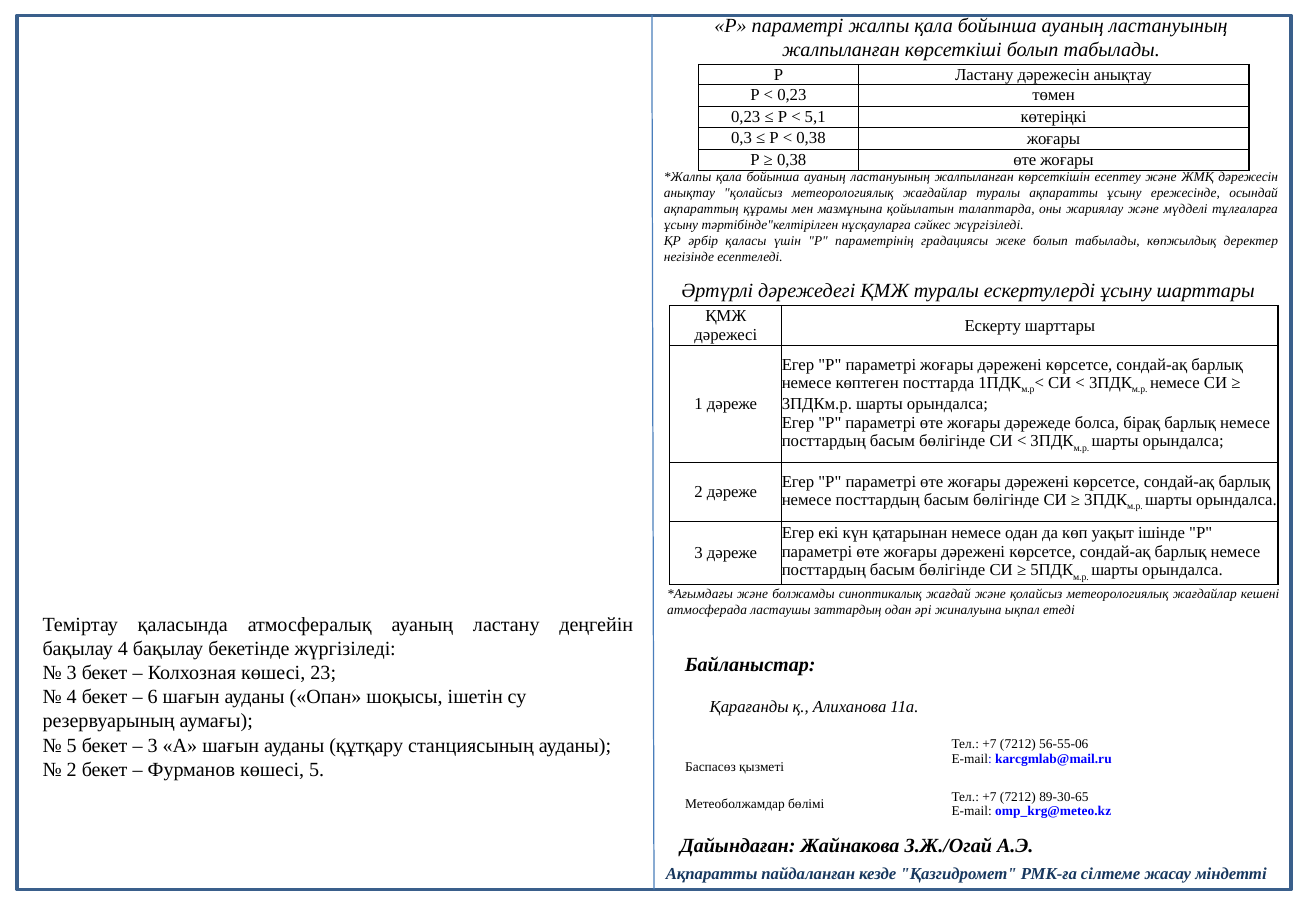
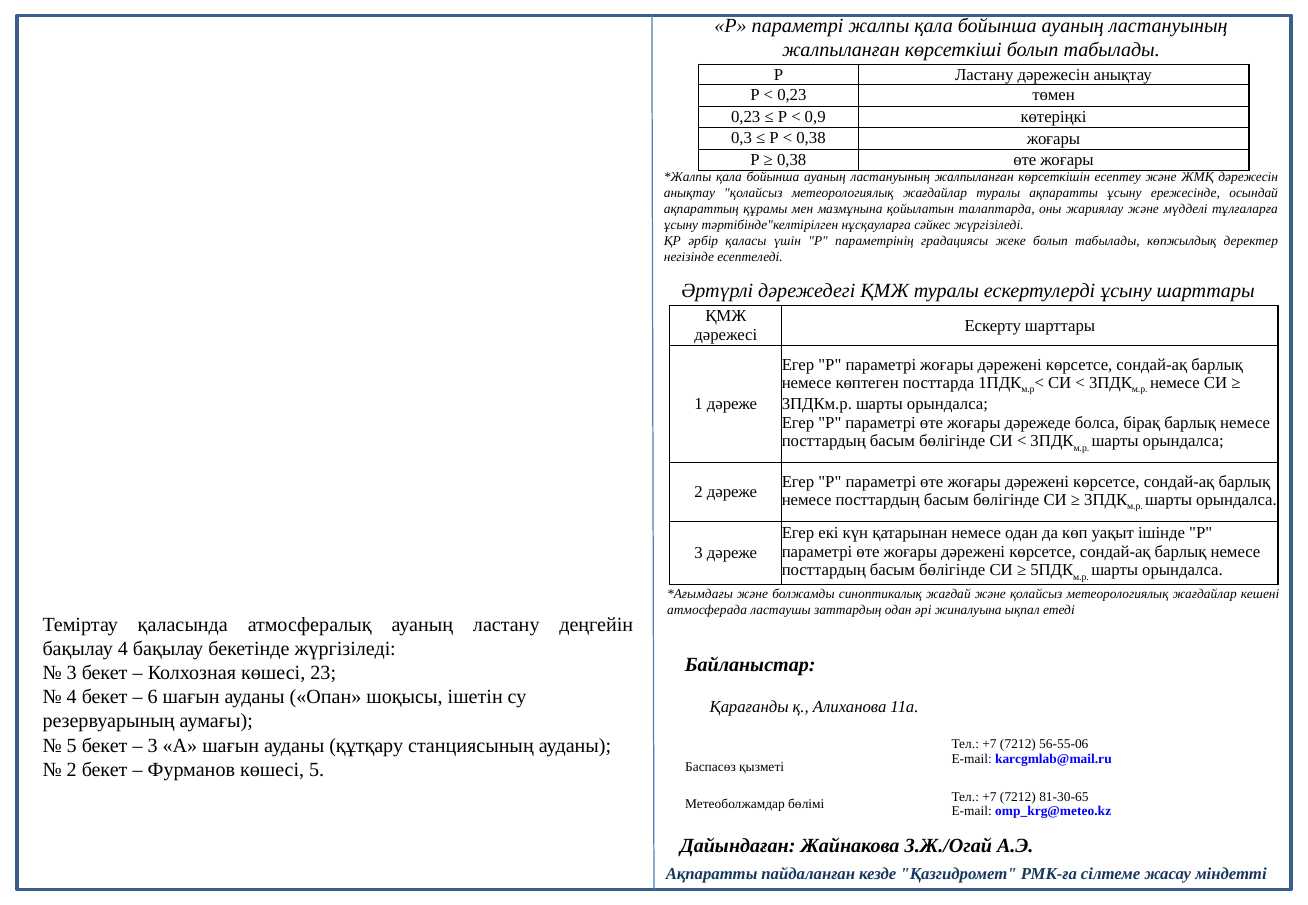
5,1: 5,1 -> 0,9 (815, 117)
89-30-65: 89-30-65 -> 81-30-65 (1064, 797)
